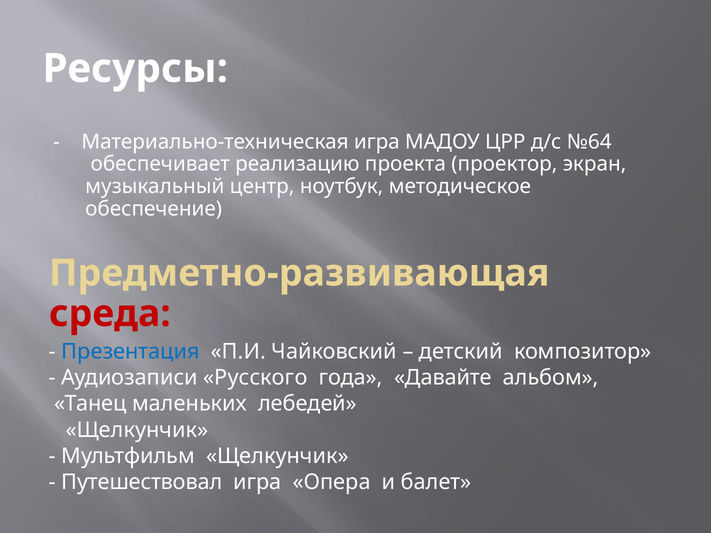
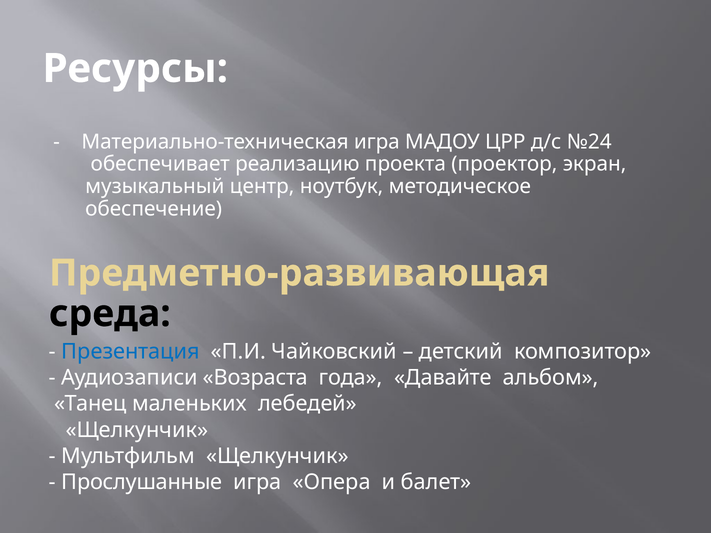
№64: №64 -> №24 (589, 142)
среда colour: red -> black (110, 314)
Русского: Русского -> Возраста (256, 378)
Путешествовал: Путешествовал -> Прослушанные (142, 482)
